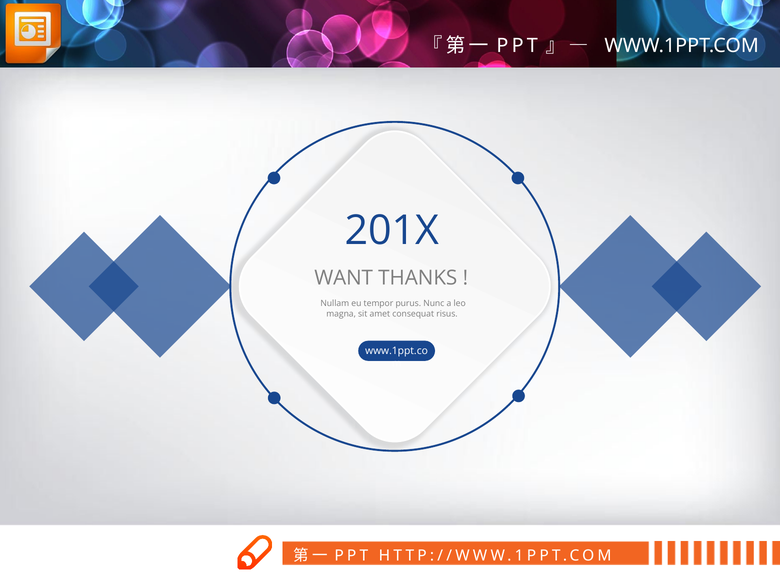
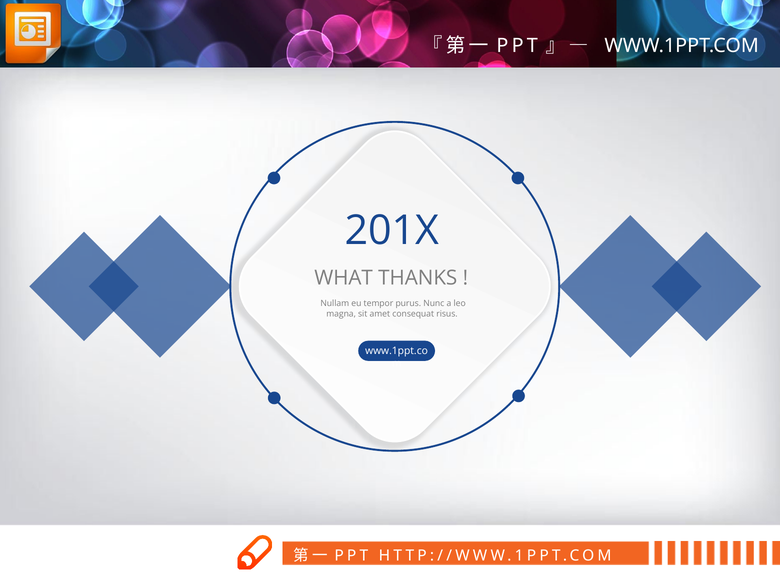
WANT: WANT -> WHAT (344, 278)
